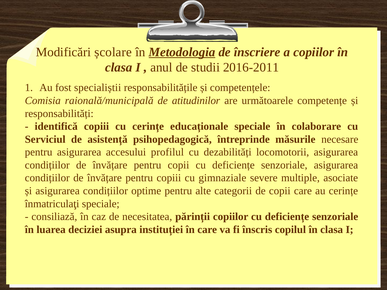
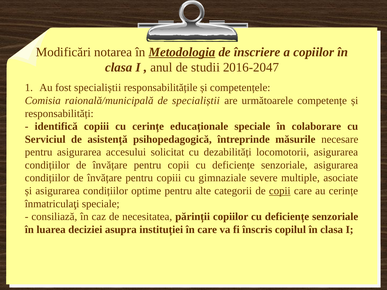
școlare: școlare -> notarea (113, 52)
2016-2011: 2016-2011 -> 2016-2047 (251, 68)
de atitudinilor: atitudinilor -> specialiștii (196, 101)
profilul: profilul -> solicitat (167, 152)
copii underline: none -> present (280, 191)
